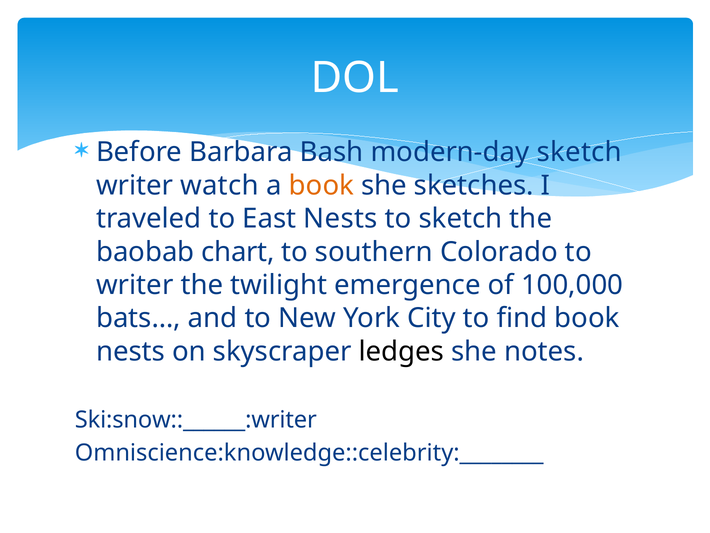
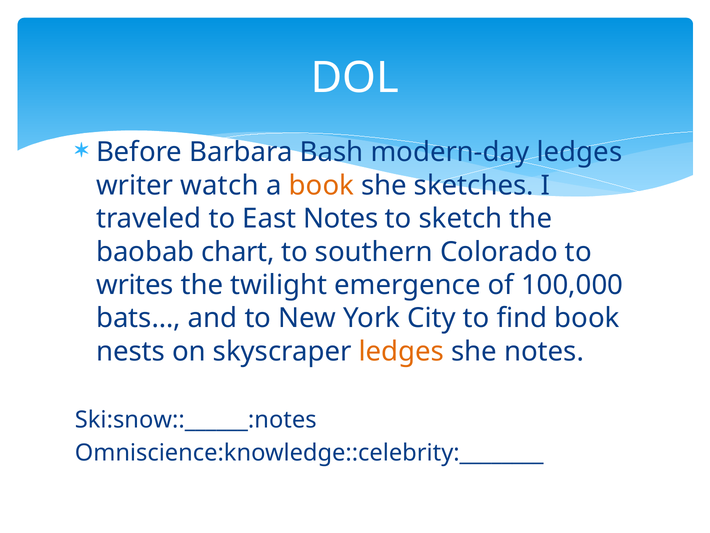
modern-day sketch: sketch -> ledges (579, 152)
East Nests: Nests -> Notes (341, 219)
writer: writer -> writes (135, 285)
ledges colour: black -> orange (401, 351)
Ski:snow::______:writer: Ski:snow::______:writer -> Ski:snow::______:notes (196, 420)
